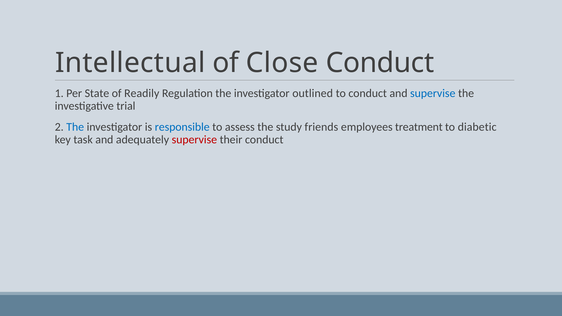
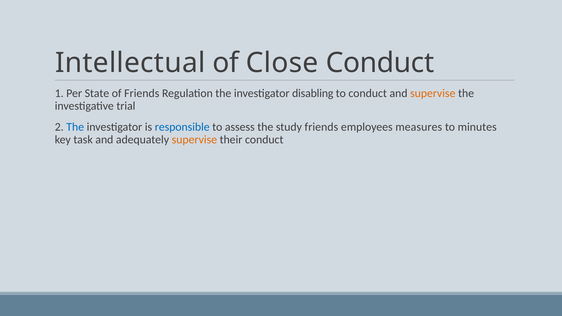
of Readily: Readily -> Friends (142, 93)
outlined: outlined -> disabling (313, 93)
supervise colour: blue -> orange (433, 93)
treatment: treatment -> measures (419, 127)
diabetic: diabetic -> minutes (477, 127)
supervise colour: red -> orange (194, 140)
